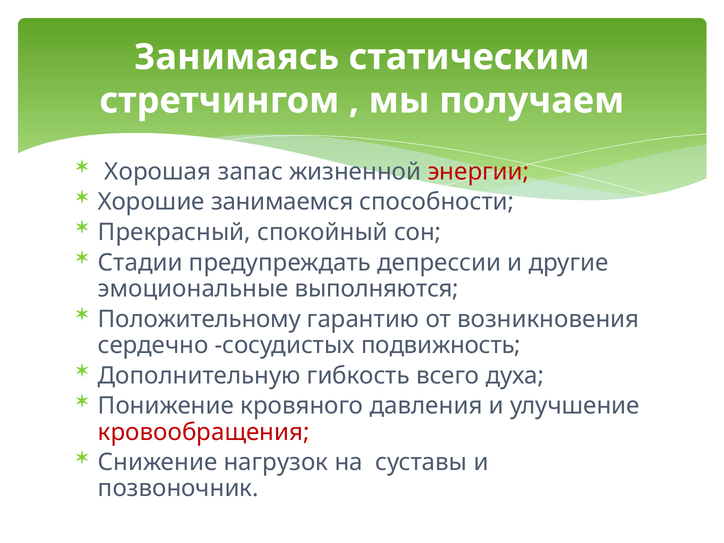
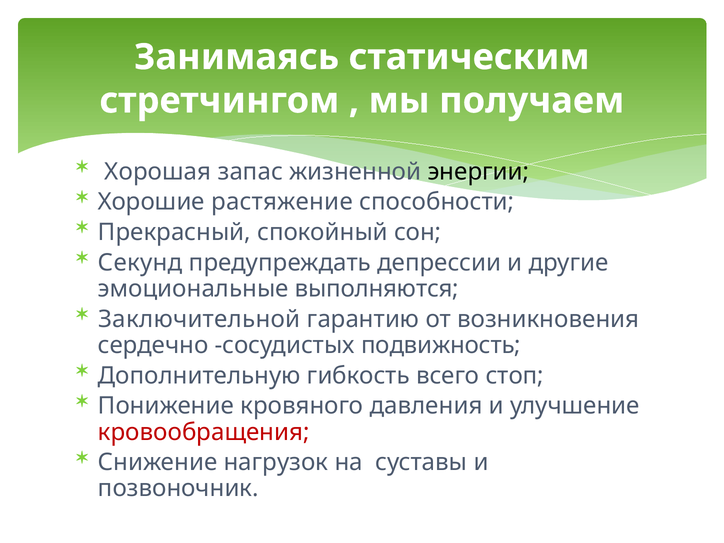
энергии colour: red -> black (478, 172)
занимаемся: занимаемся -> растяжение (282, 202)
Стадии: Стадии -> Секунд (140, 263)
Положительному: Положительному -> Заключительной (199, 319)
духа: духа -> стоп (515, 376)
